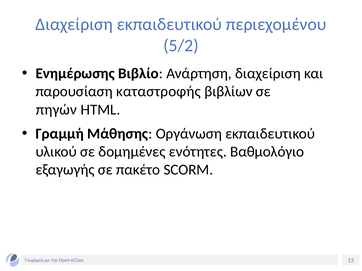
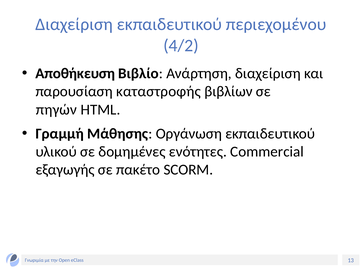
5/2: 5/2 -> 4/2 (181, 46)
Ενημέρωσης: Ενημέρωσης -> Αποθήκευση (75, 74)
Βαθμολόγιο: Βαθμολόγιο -> Commercial (267, 152)
